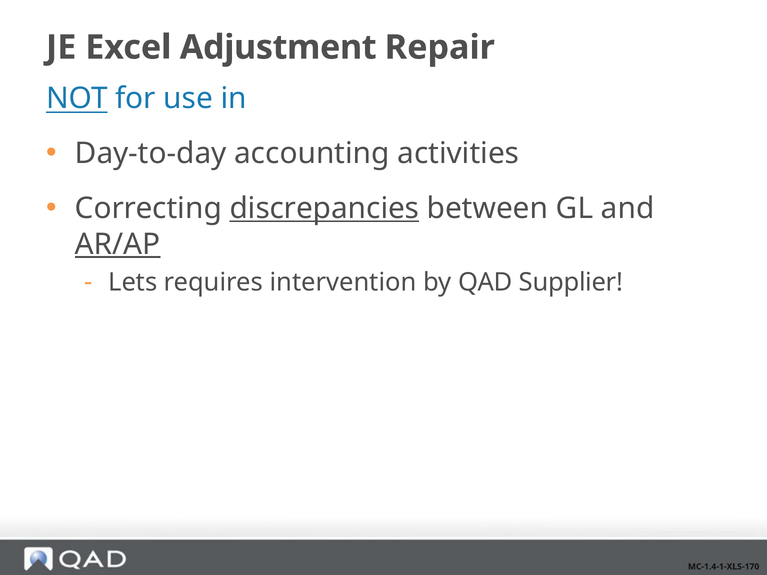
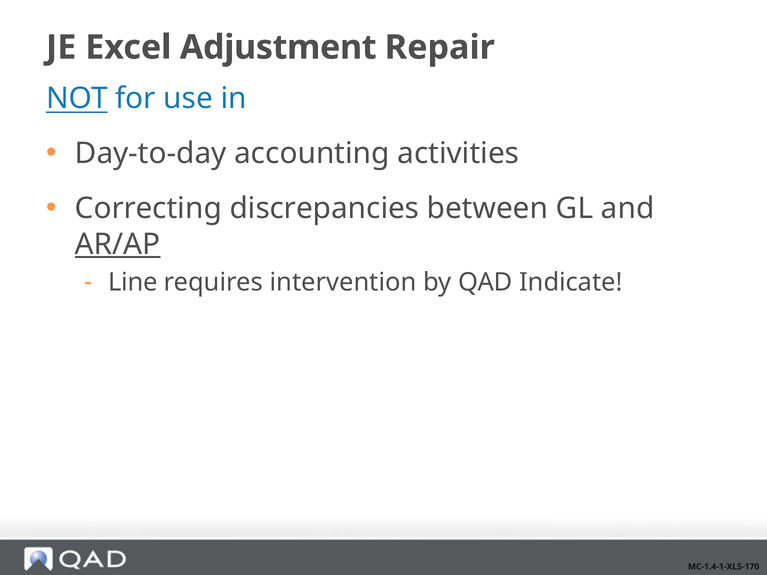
discrepancies underline: present -> none (324, 209)
Lets: Lets -> Line (133, 282)
Supplier: Supplier -> Indicate (571, 282)
